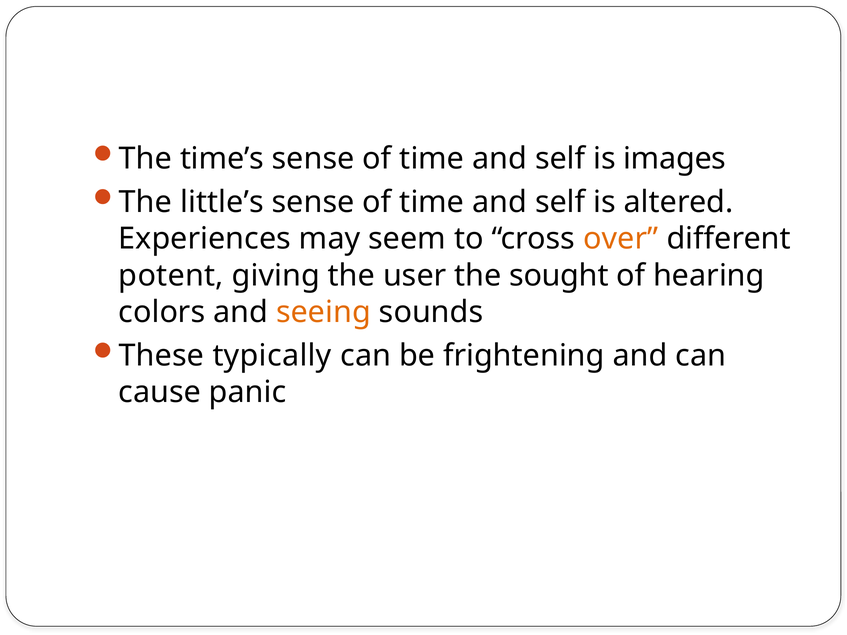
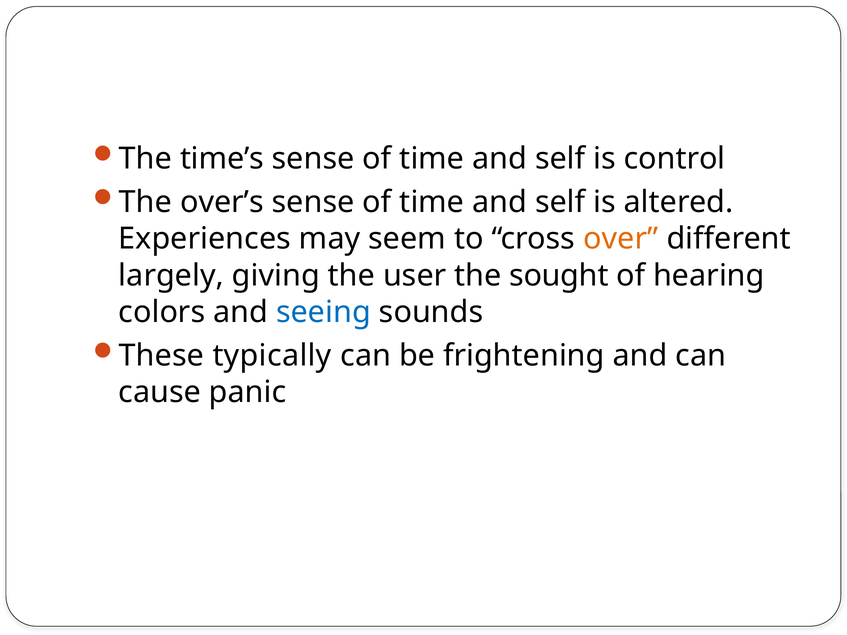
images: images -> control (675, 159)
little’s: little’s -> over’s (222, 202)
potent: potent -> largely (171, 276)
seeing colour: orange -> blue (323, 312)
